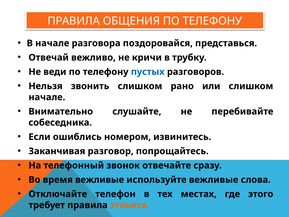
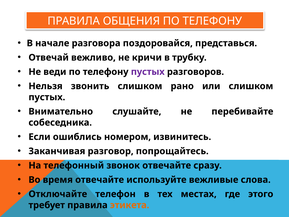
пустых colour: blue -> purple (148, 72)
начале: начале -> пустых (47, 97)
время вежливые: вежливые -> отвечайте (100, 180)
